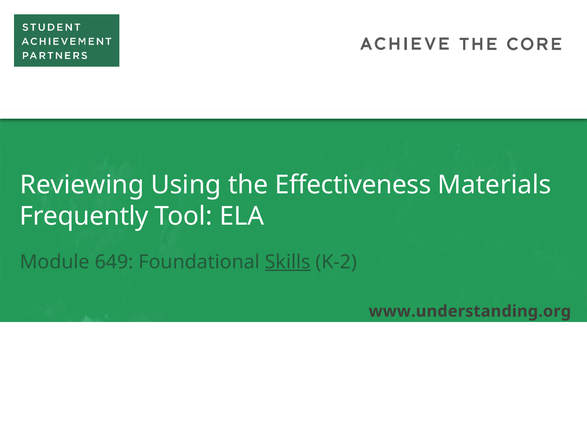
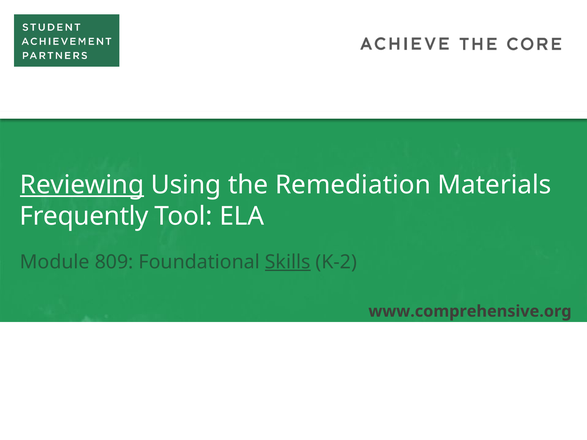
Reviewing underline: none -> present (82, 185)
Effectiveness: Effectiveness -> Remediation (353, 185)
649: 649 -> 809 (114, 262)
www.understanding.org: www.understanding.org -> www.comprehensive.org (470, 311)
